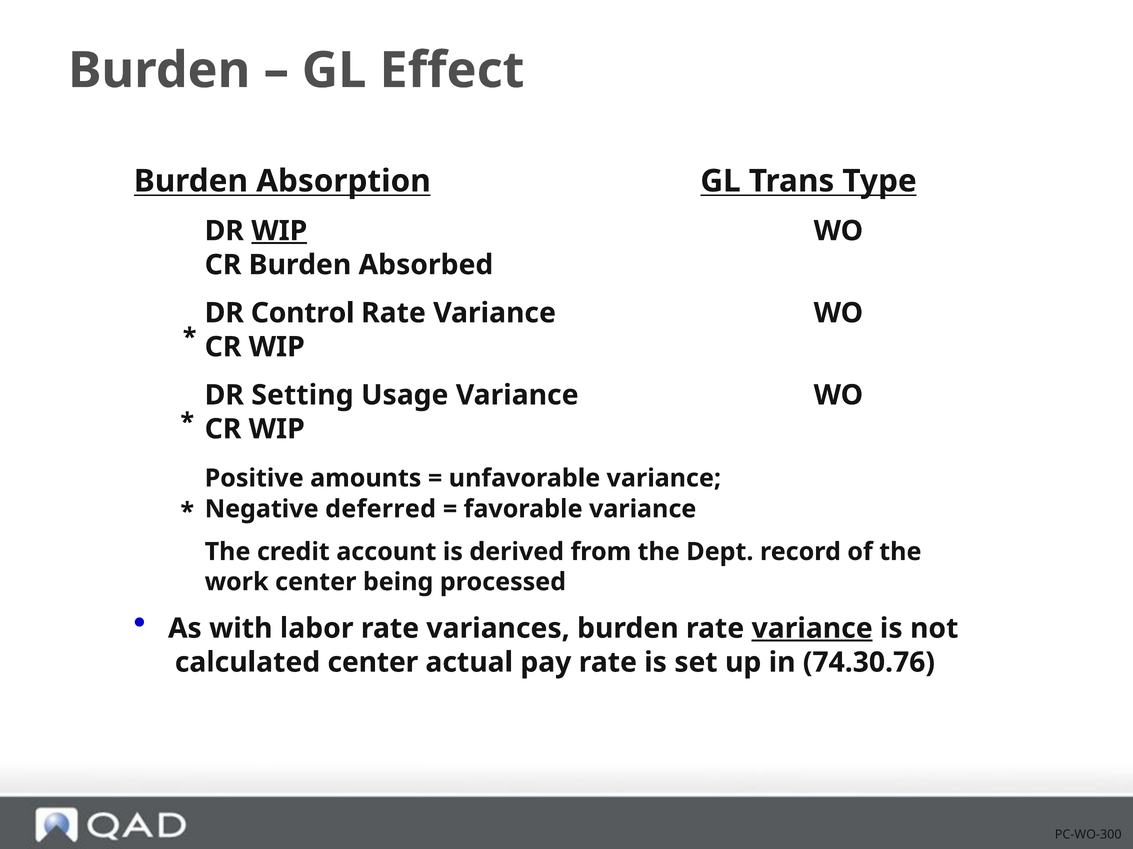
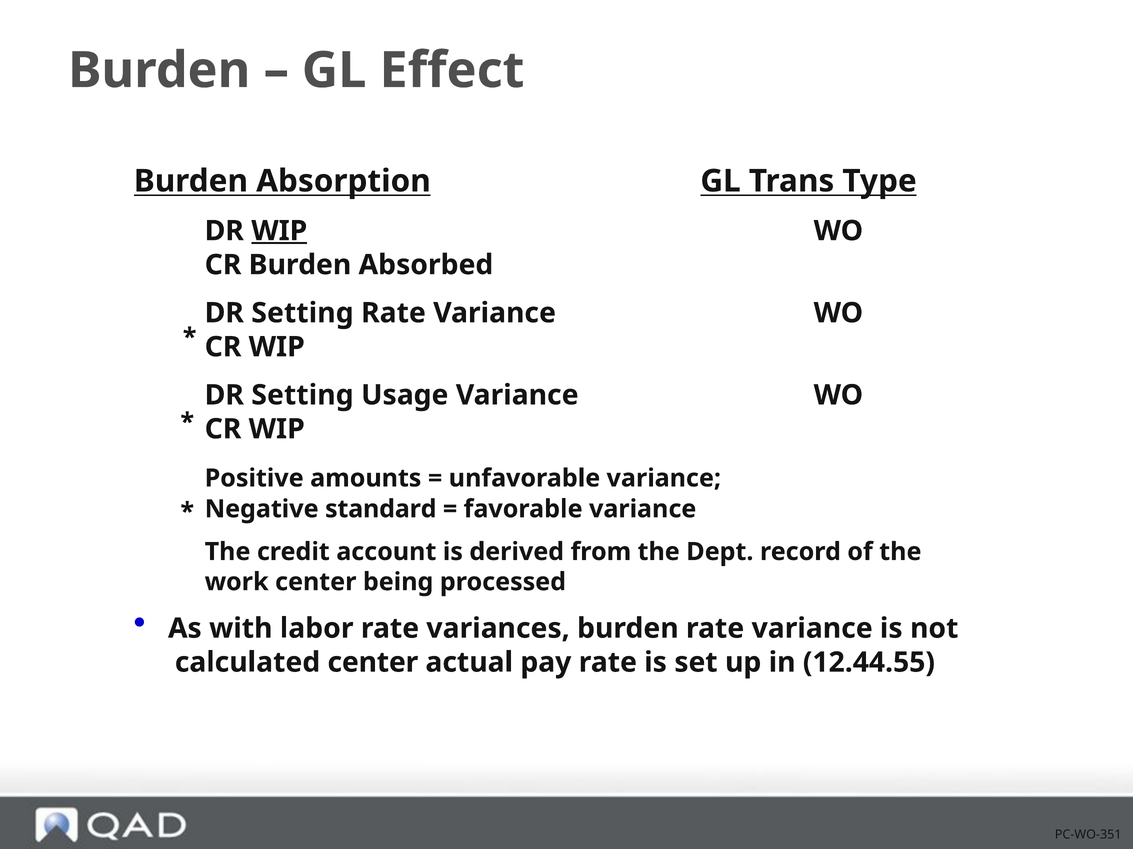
Control: Control -> Setting (302, 313)
deferred: deferred -> standard (381, 509)
variance underline: present -> none (812, 629)
74.30.76: 74.30.76 -> 12.44.55 (869, 663)
PC-WO-300: PC-WO-300 -> PC-WO-351 (1088, 835)
